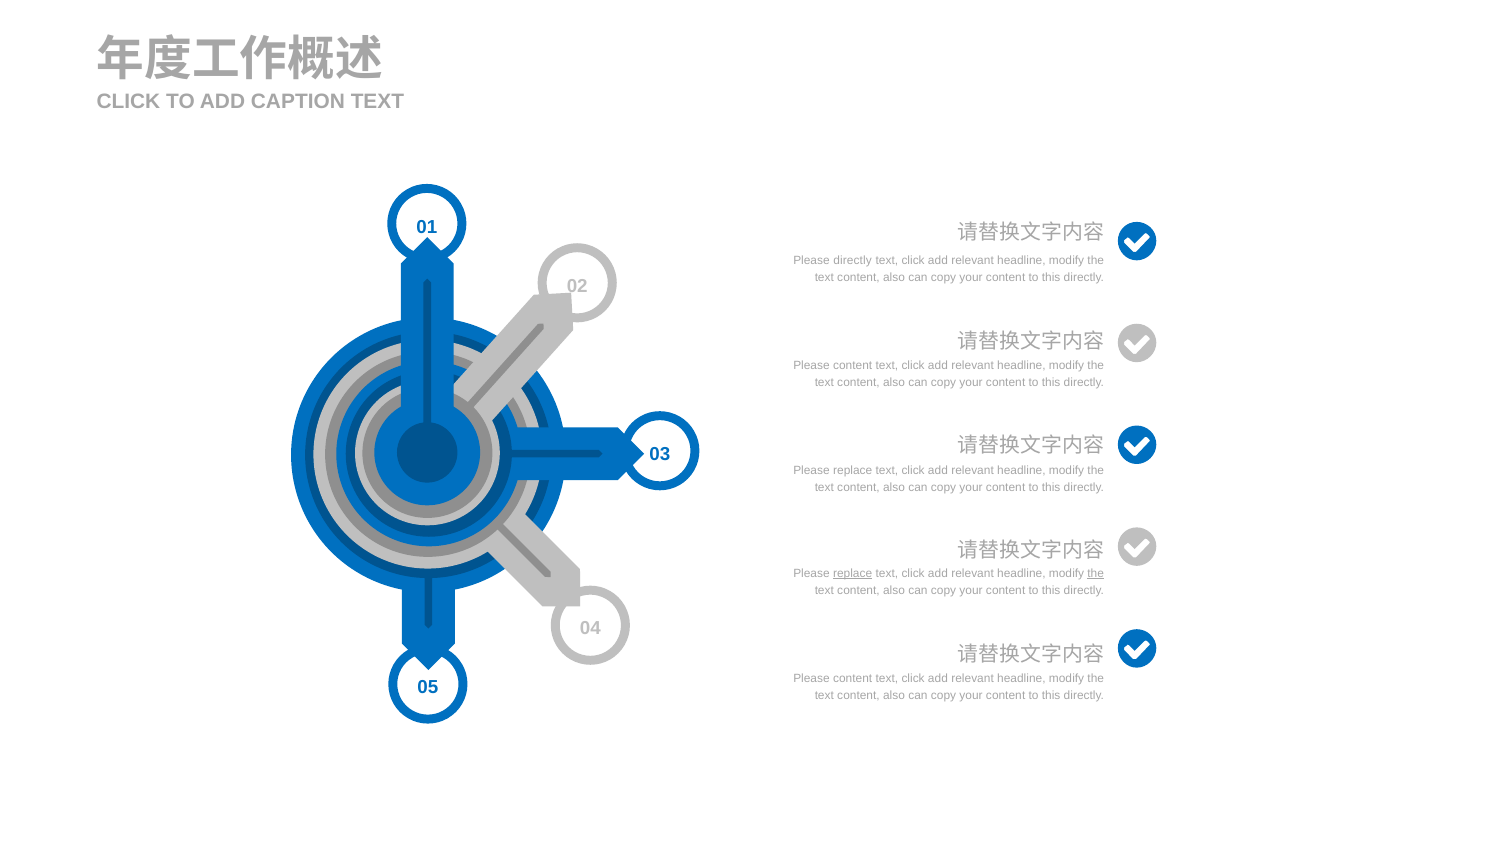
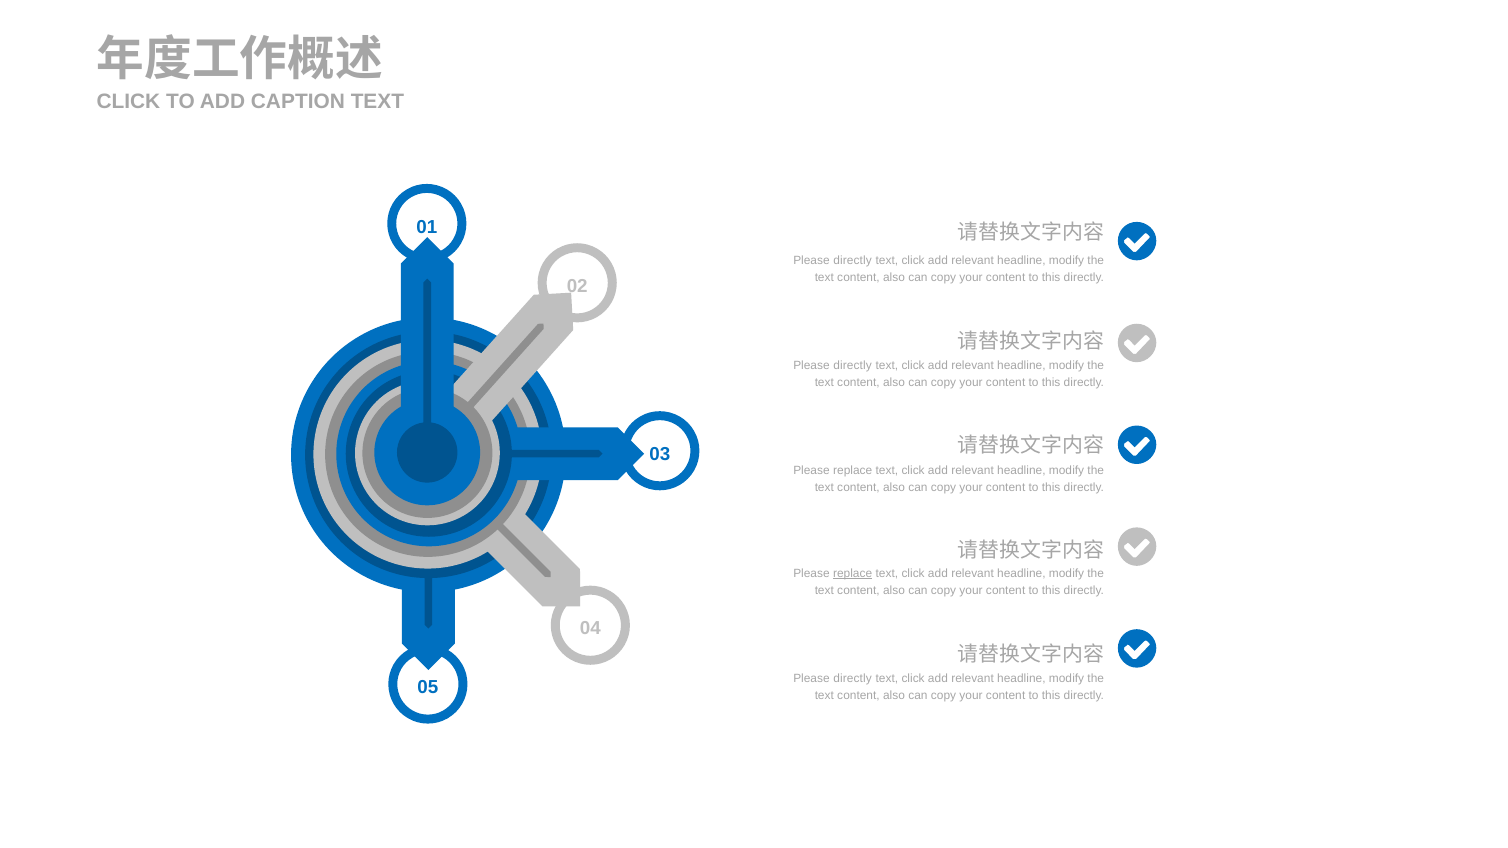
content: content -> directly (853, 365)
the underline: present -> none (1096, 574)
content: content -> directly (853, 679)
